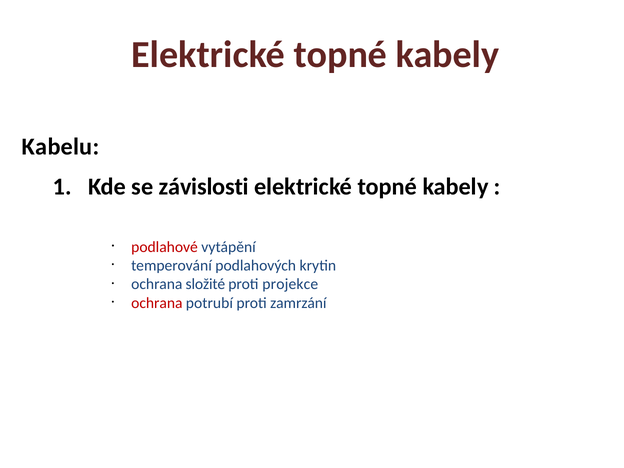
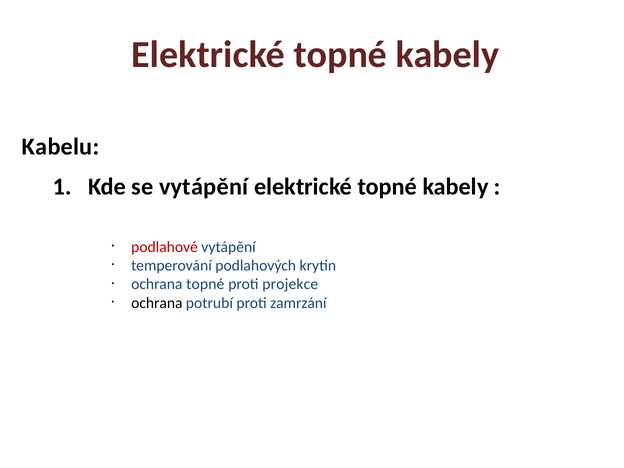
se závislosti: závislosti -> vytápění (204, 187)
ochrana složité: složité -> topné (205, 284)
ochrana colour: red -> black (157, 303)
